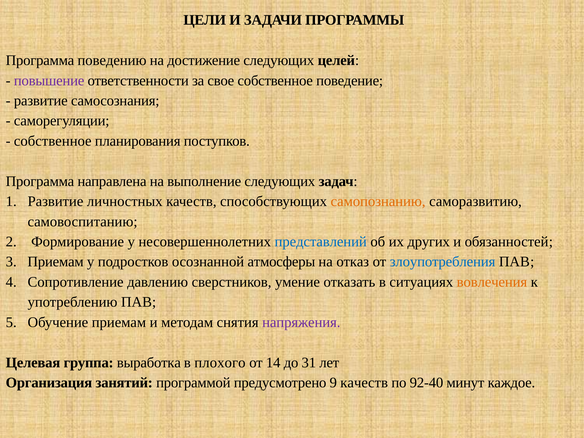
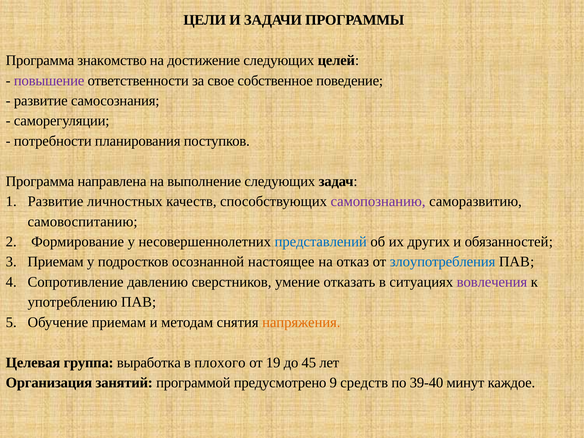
поведению: поведению -> знакомство (112, 60)
собственное: собственное -> потребности (53, 141)
самопознанию colour: orange -> purple (378, 201)
атмосферы: атмосферы -> настоящее (281, 262)
вовлечения colour: orange -> purple (492, 282)
напряжения colour: purple -> orange (301, 322)
14: 14 -> 19 (273, 363)
31: 31 -> 45 (309, 363)
9 качеств: качеств -> средств (364, 383)
92-40: 92-40 -> 39-40 (426, 383)
